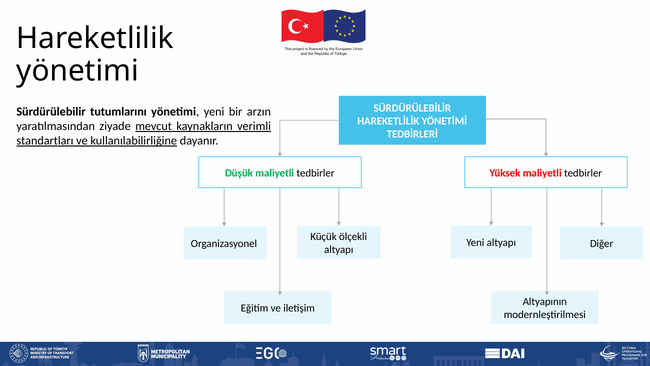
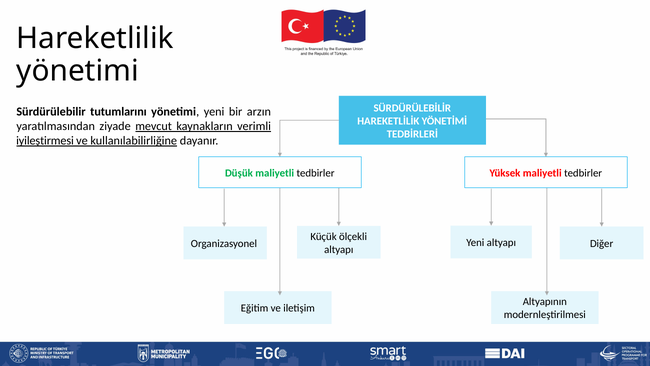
standartları: standartları -> iyileştirmesi (45, 141)
